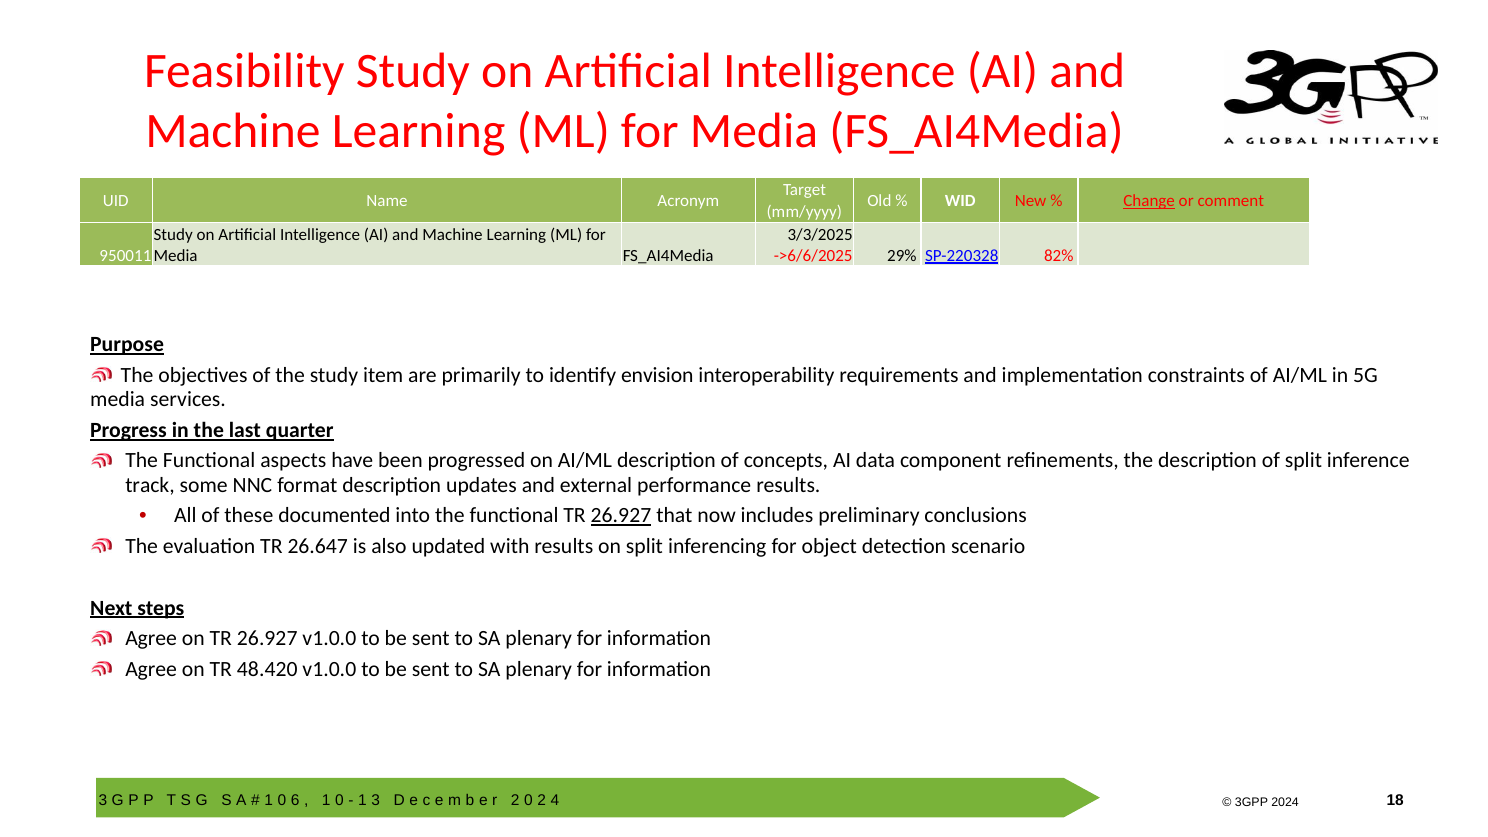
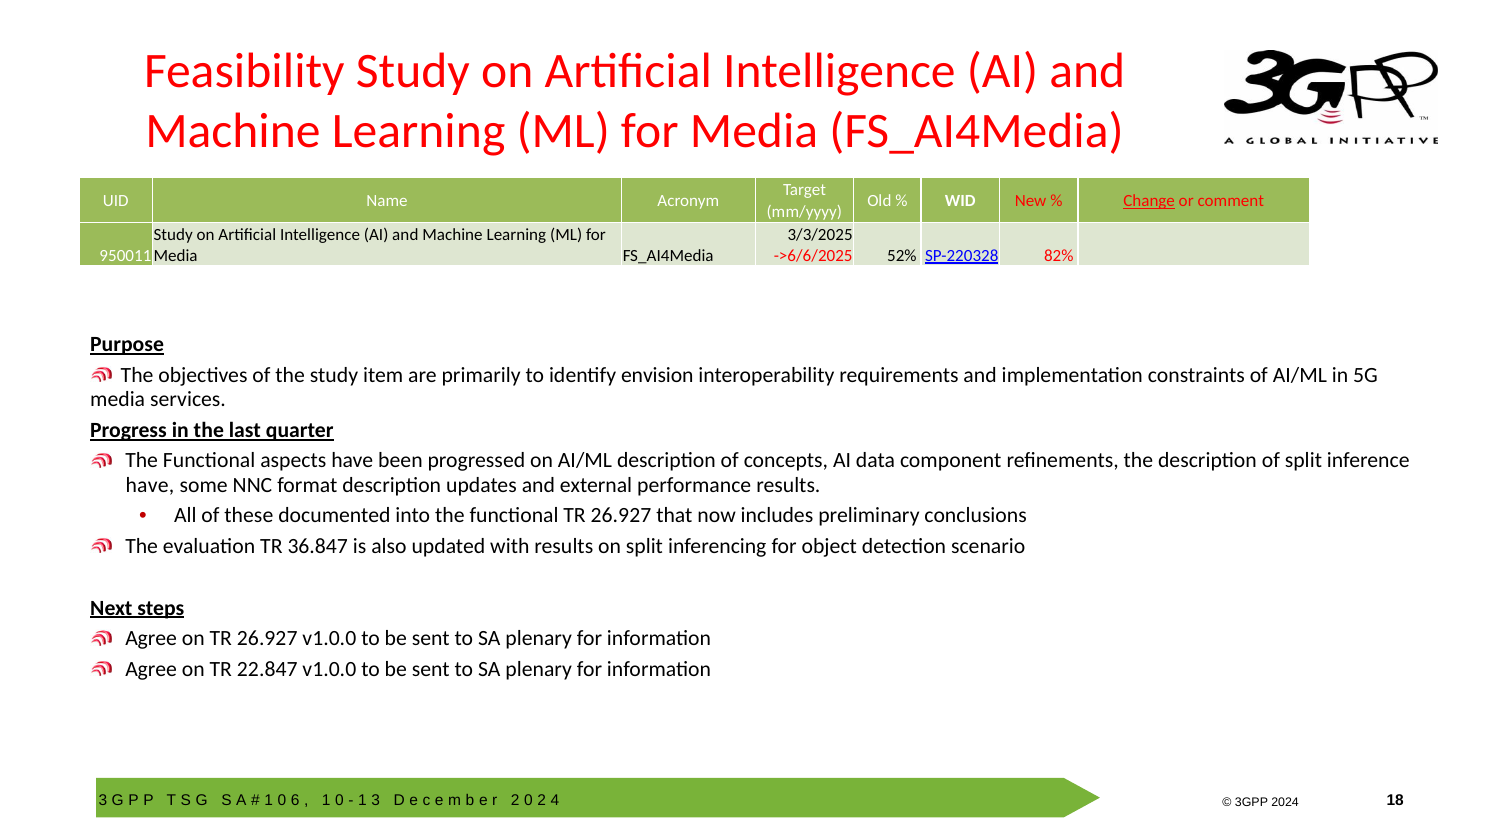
29%: 29% -> 52% (902, 255)
track: track -> have (150, 485)
26.927 underline: present -> none (621, 516)
26.647: 26.647 -> 36.847 (318, 546)
48.420: 48.420 -> 22.847 (267, 669)
